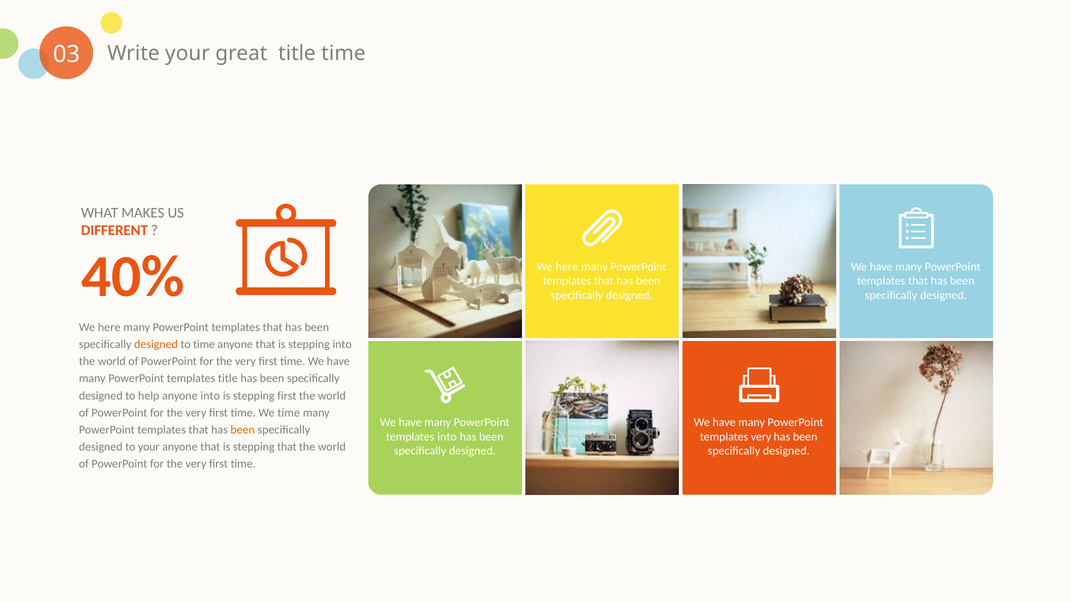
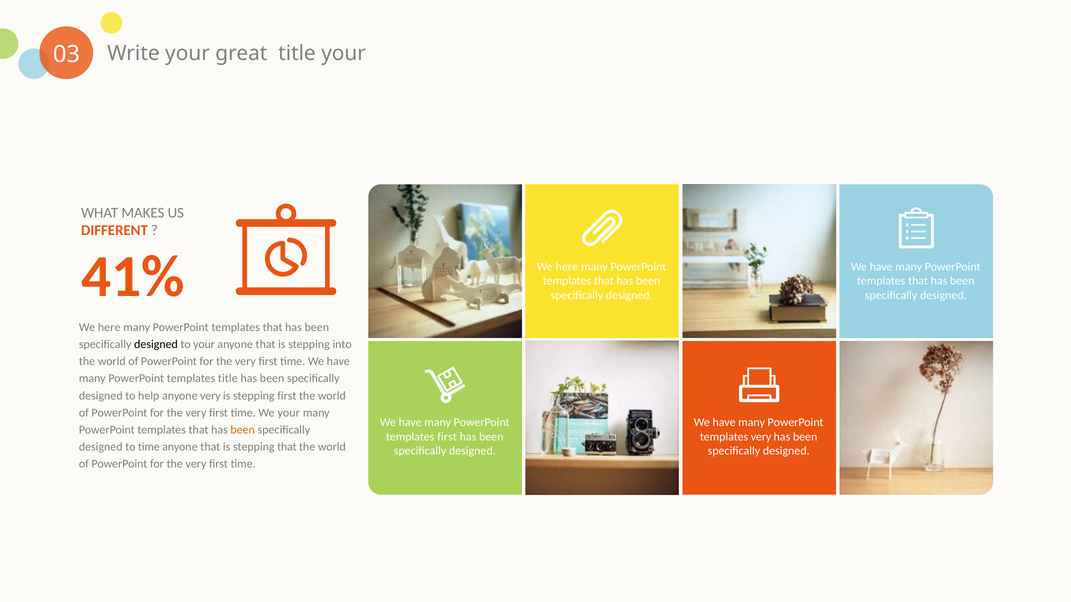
title time: time -> your (344, 54)
40%: 40% -> 41% (133, 277)
designed colour: orange -> black (156, 345)
to time: time -> your (204, 345)
anyone into: into -> very (210, 396)
We time: time -> your (289, 413)
templates into: into -> first (447, 437)
to your: your -> time (149, 447)
